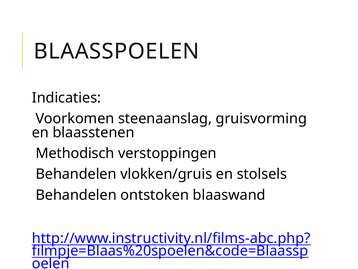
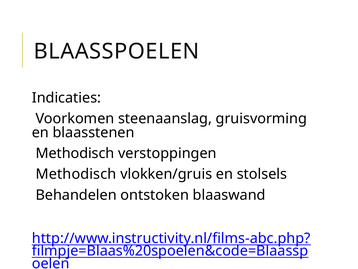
Behandelen: Behandelen -> Methodisch (76, 174)
